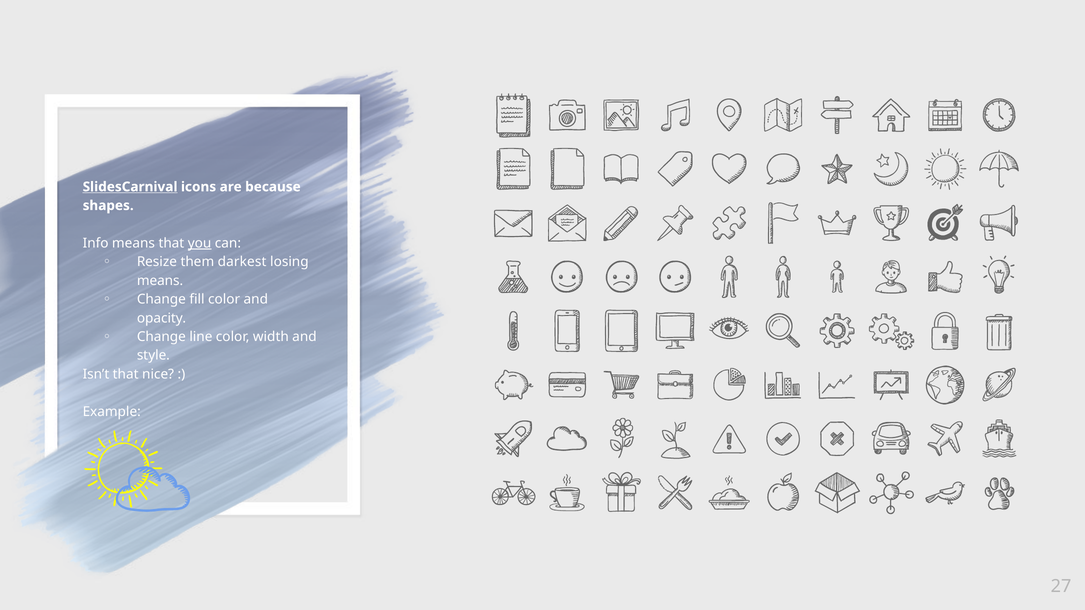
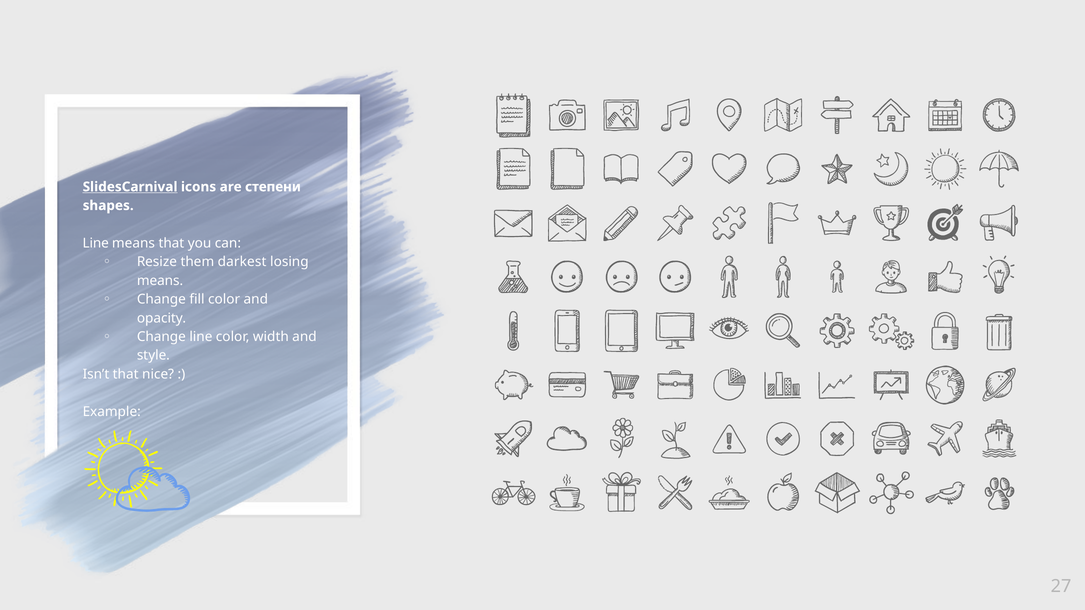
because: because -> степени (273, 187)
Info: Info -> Line (96, 243)
you underline: present -> none (200, 243)
